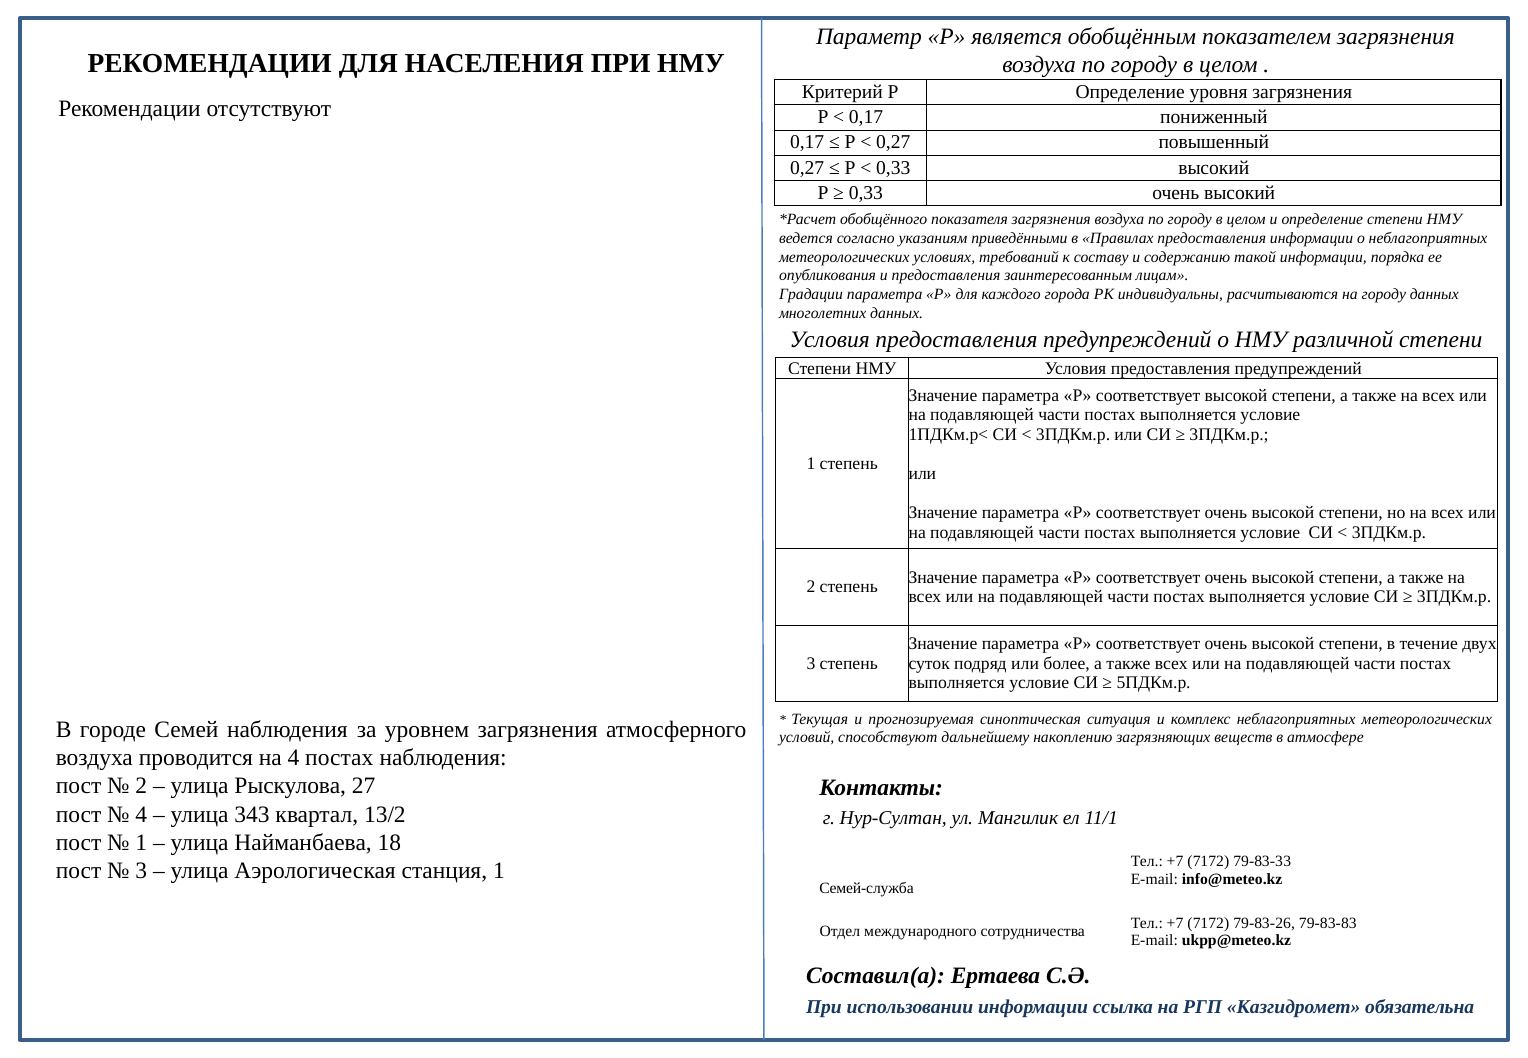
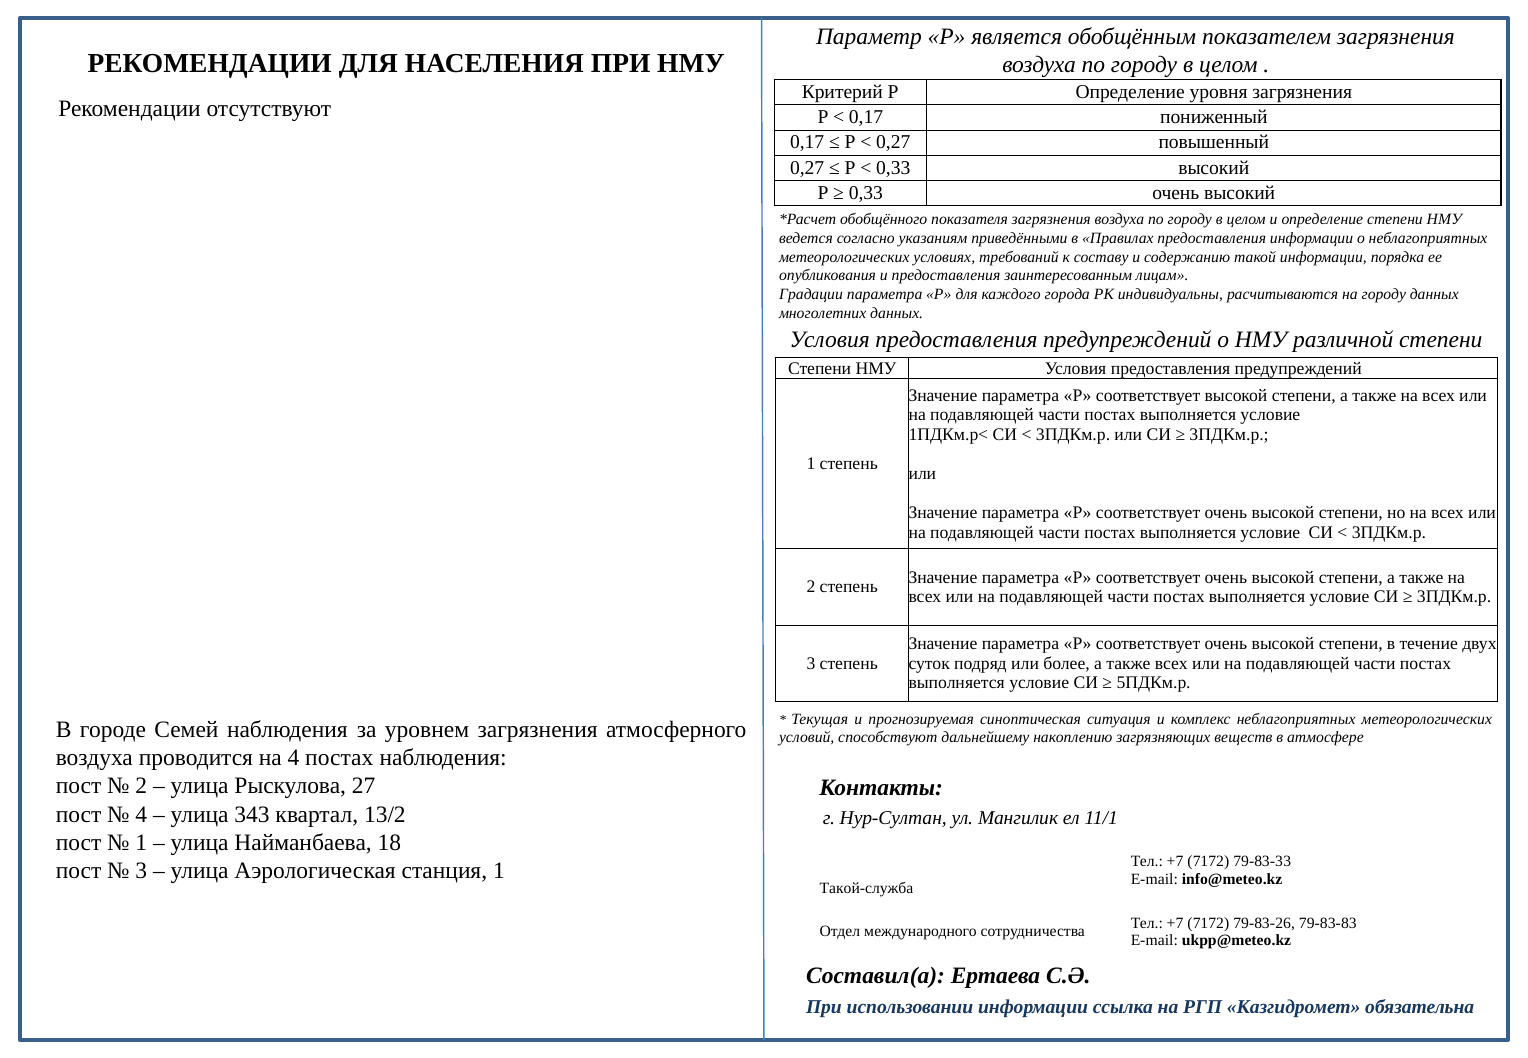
Семей-служба: Семей-служба -> Такой-служба (866, 888)
